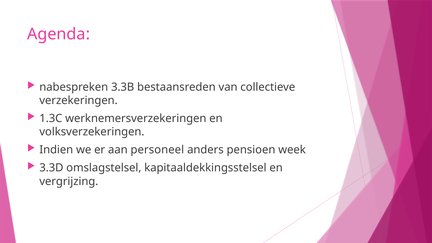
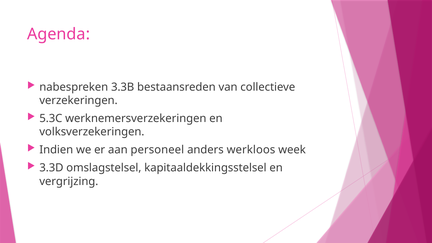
1.3C: 1.3C -> 5.3C (51, 118)
pensioen: pensioen -> werkloos (251, 150)
